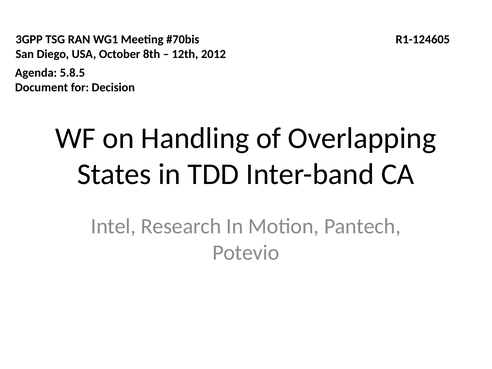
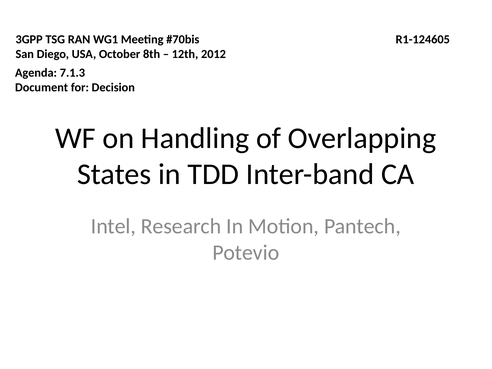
5.8.5: 5.8.5 -> 7.1.3 (72, 73)
